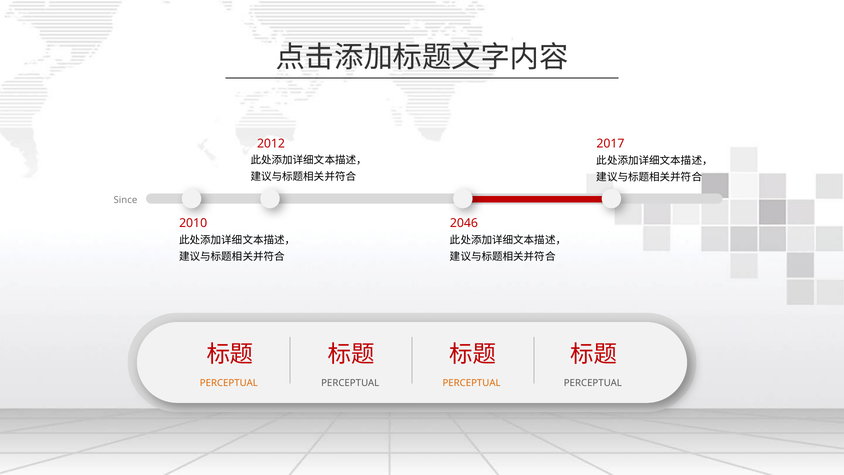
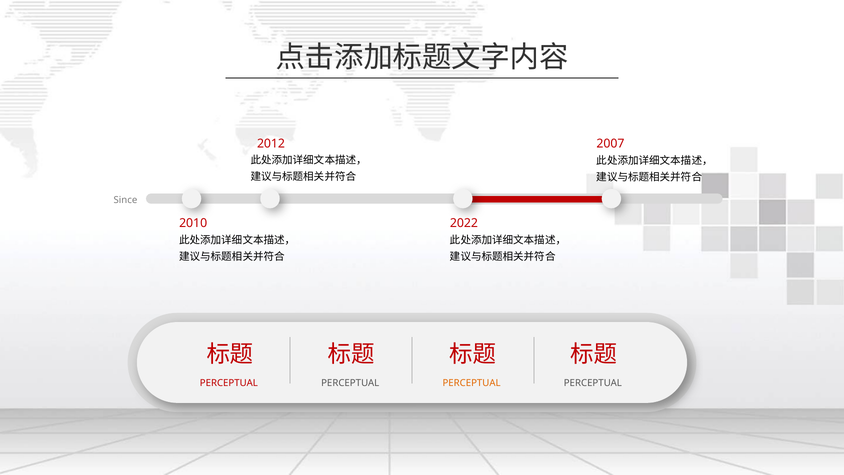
2017: 2017 -> 2007 (610, 143)
2046: 2046 -> 2022 (464, 223)
PERCEPTUAL colour: orange -> red (229, 383)
